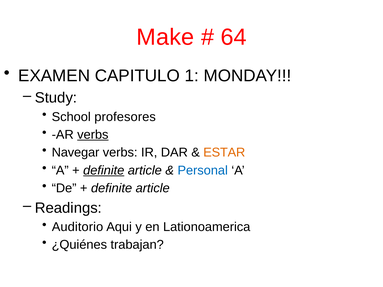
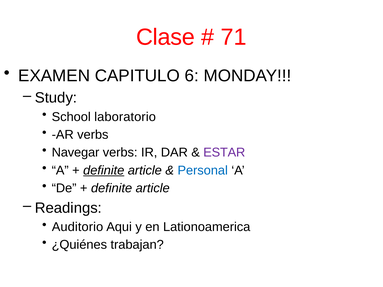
Make: Make -> Clase (166, 37)
64: 64 -> 71 (234, 37)
1: 1 -> 6 (192, 76)
profesores: profesores -> laboratorio (125, 117)
verbs underline: present -> none (93, 135)
ESTAR colour: orange -> purple (224, 153)
